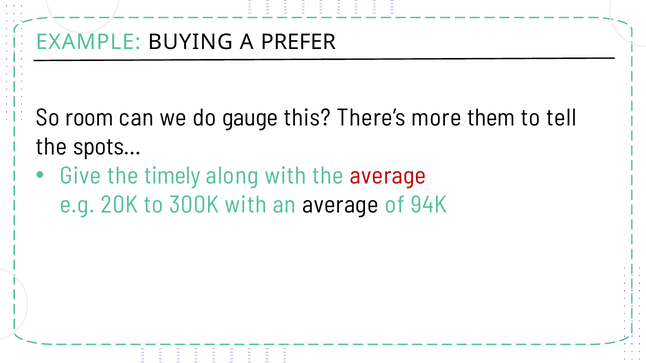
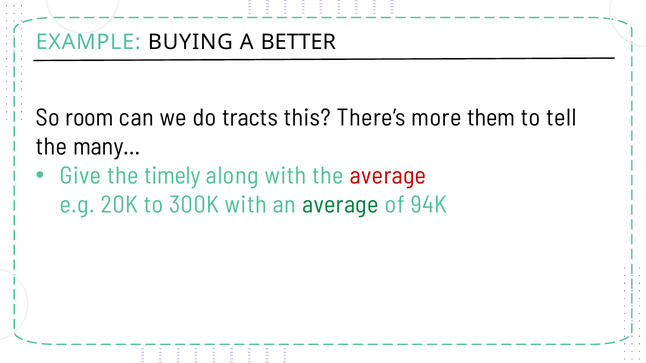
PREFER: PREFER -> BETTER (298, 42)
gauge: gauge -> tracts (250, 118)
spots…: spots… -> many… (107, 147)
average colour: black -> green (340, 205)
